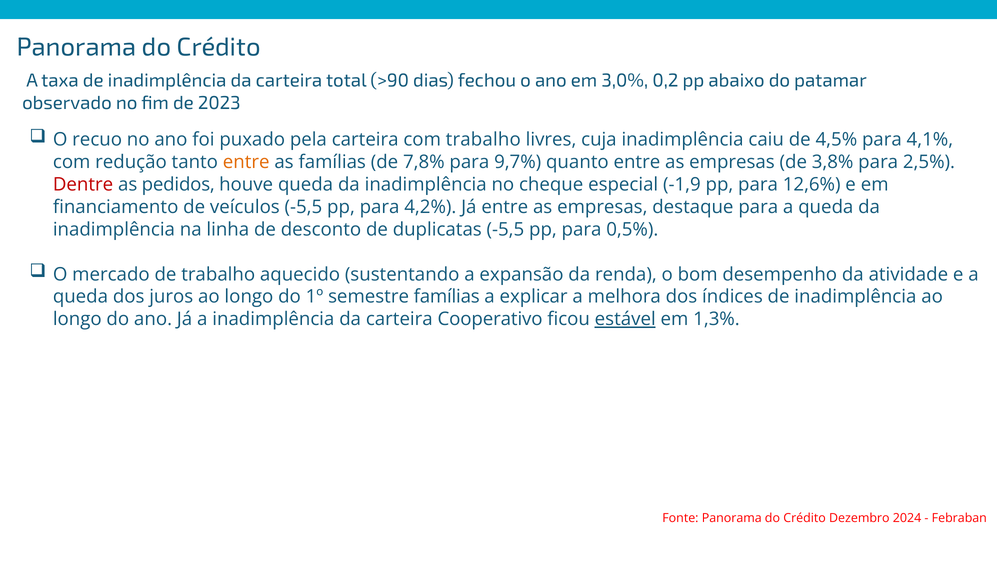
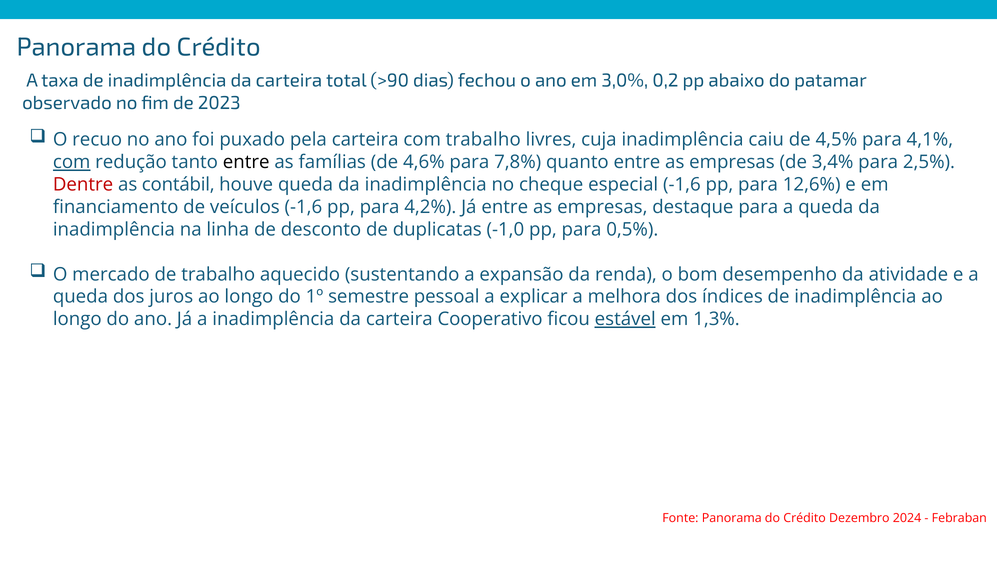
com underline: none -> present (72, 162)
entre colour: orange -> black (246, 162)
7,8%: 7,8% -> 4,6% (424, 162)
9,7%: 9,7% -> 7,8% (518, 162)
3,8%: 3,8% -> 3,4% (833, 162)
pedidos: pedidos -> contábil (178, 185)
especial -1,9: -1,9 -> -1,6 (682, 185)
veículos -5,5: -5,5 -> -1,6 (303, 207)
duplicatas -5,5: -5,5 -> -1,0 (505, 229)
semestre famílias: famílias -> pessoal (447, 297)
